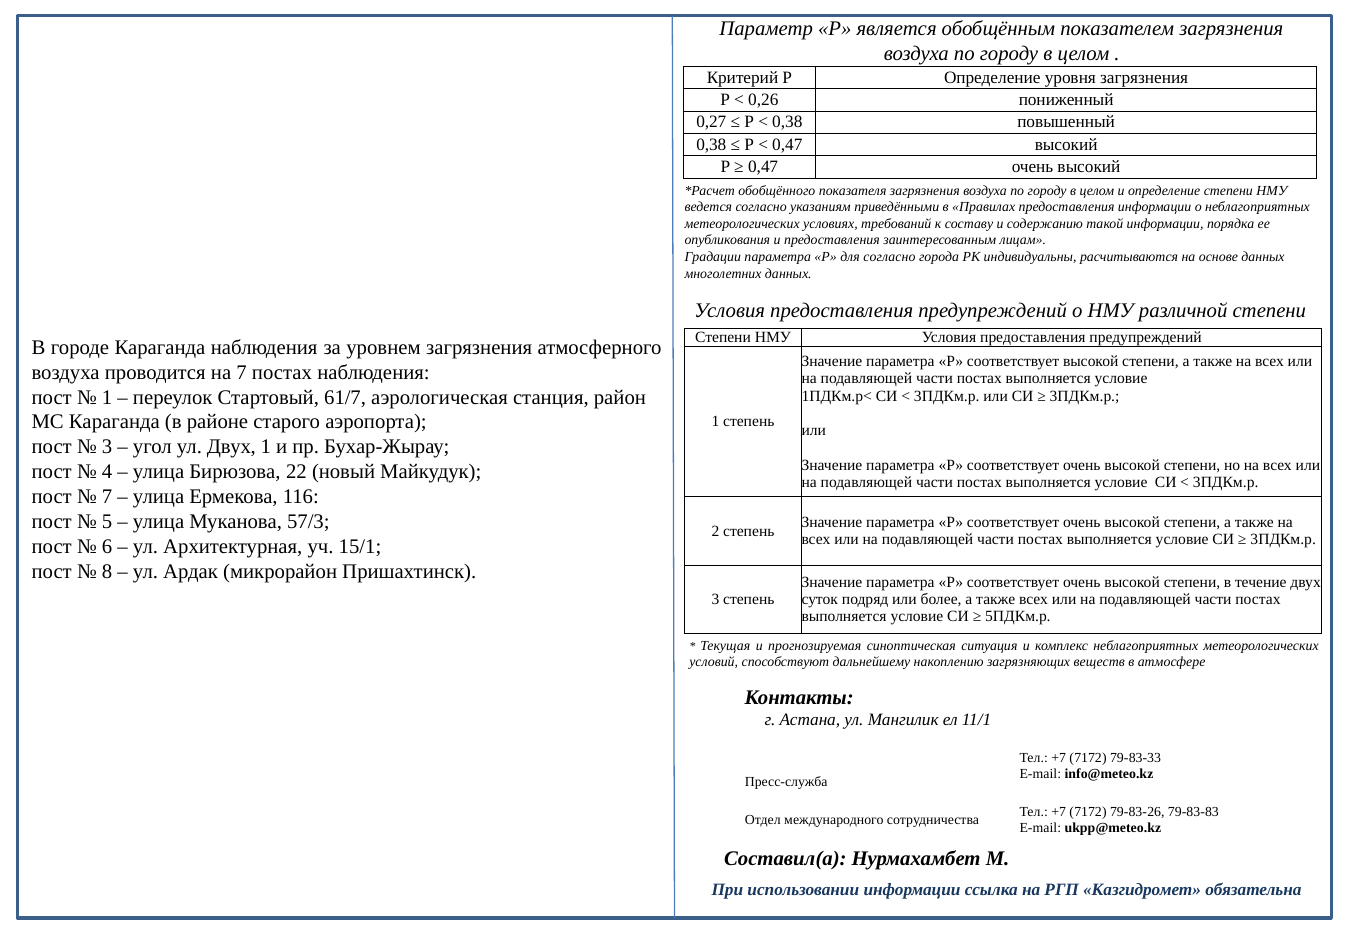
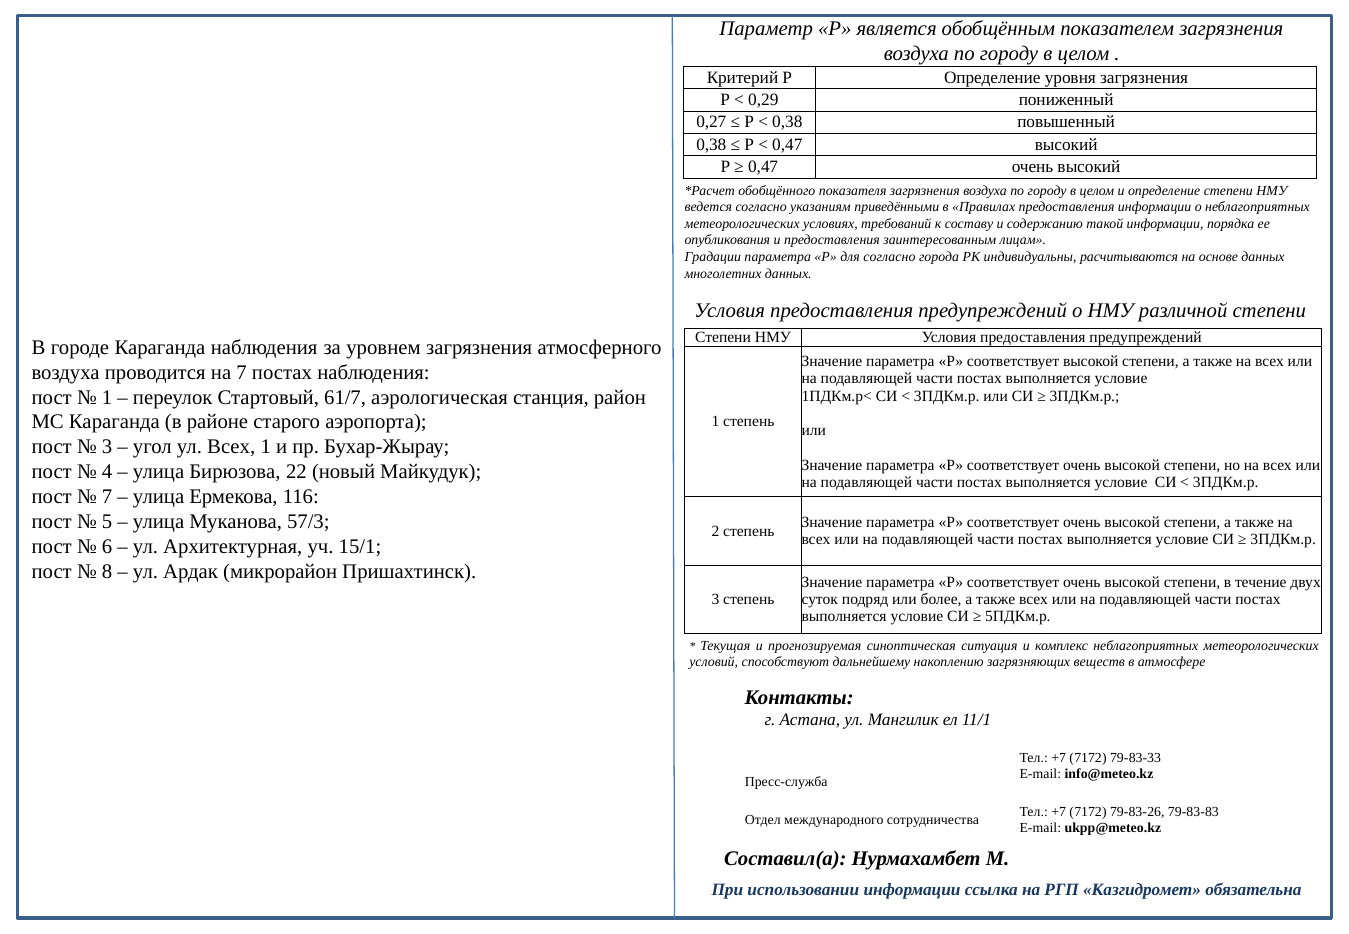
0,26: 0,26 -> 0,29 (763, 100)
ул Двух: Двух -> Всех (231, 447)
